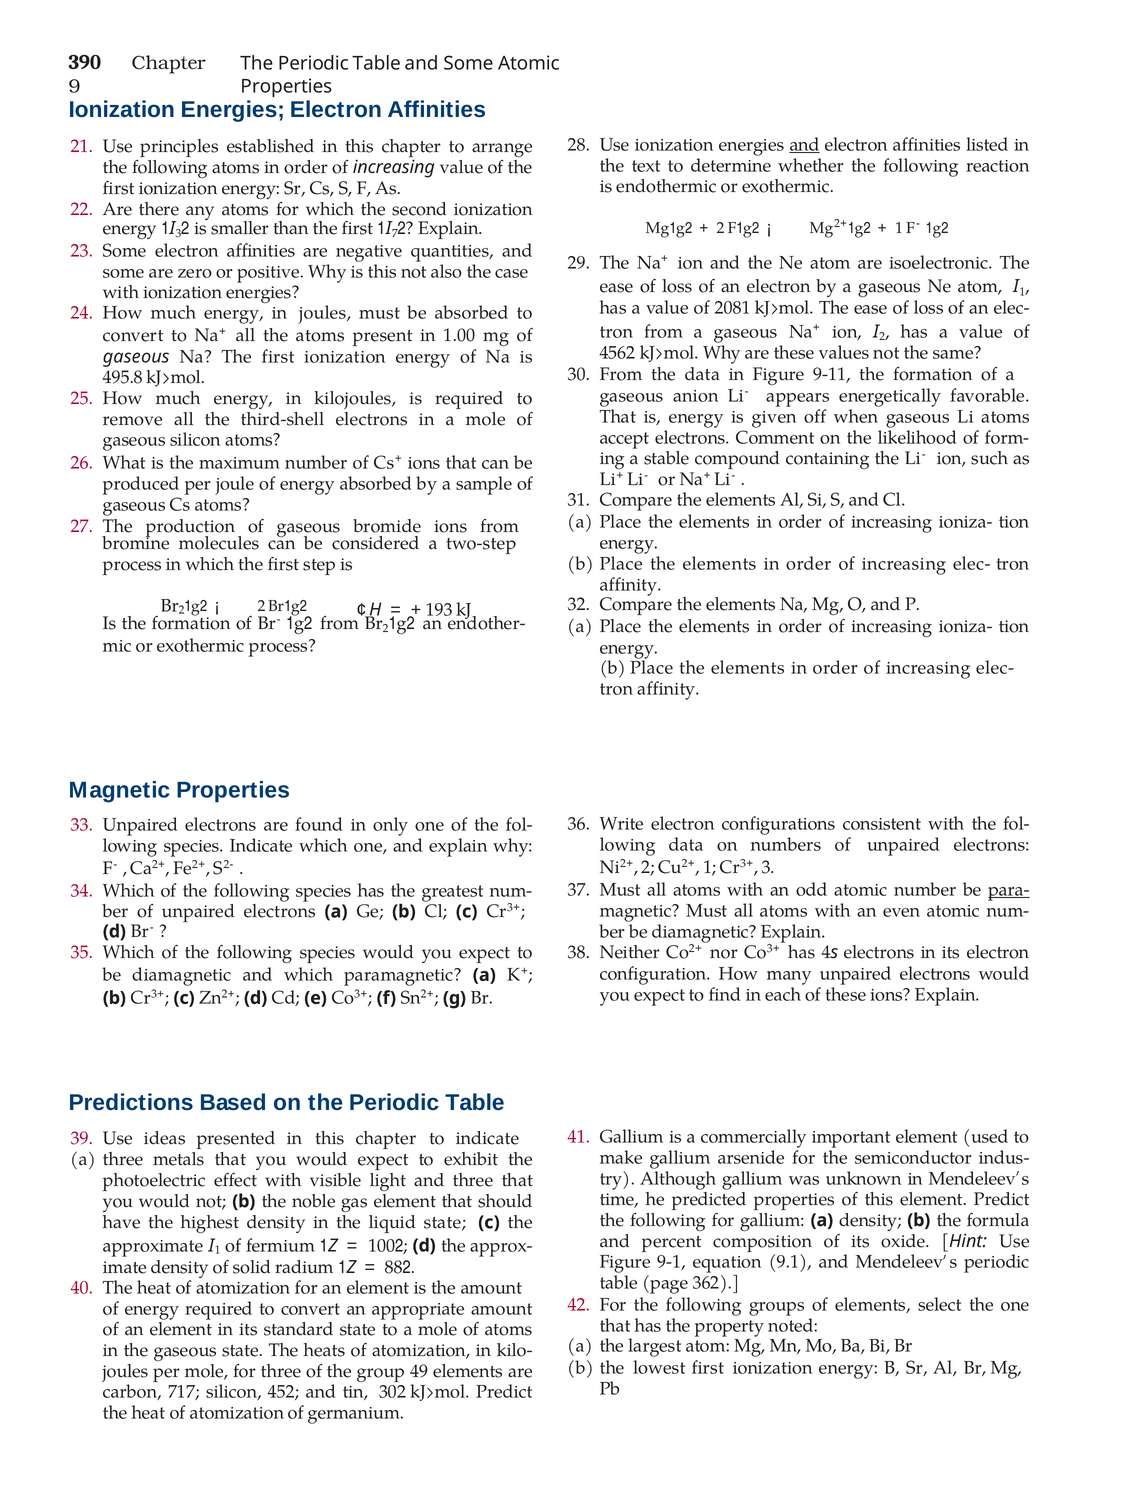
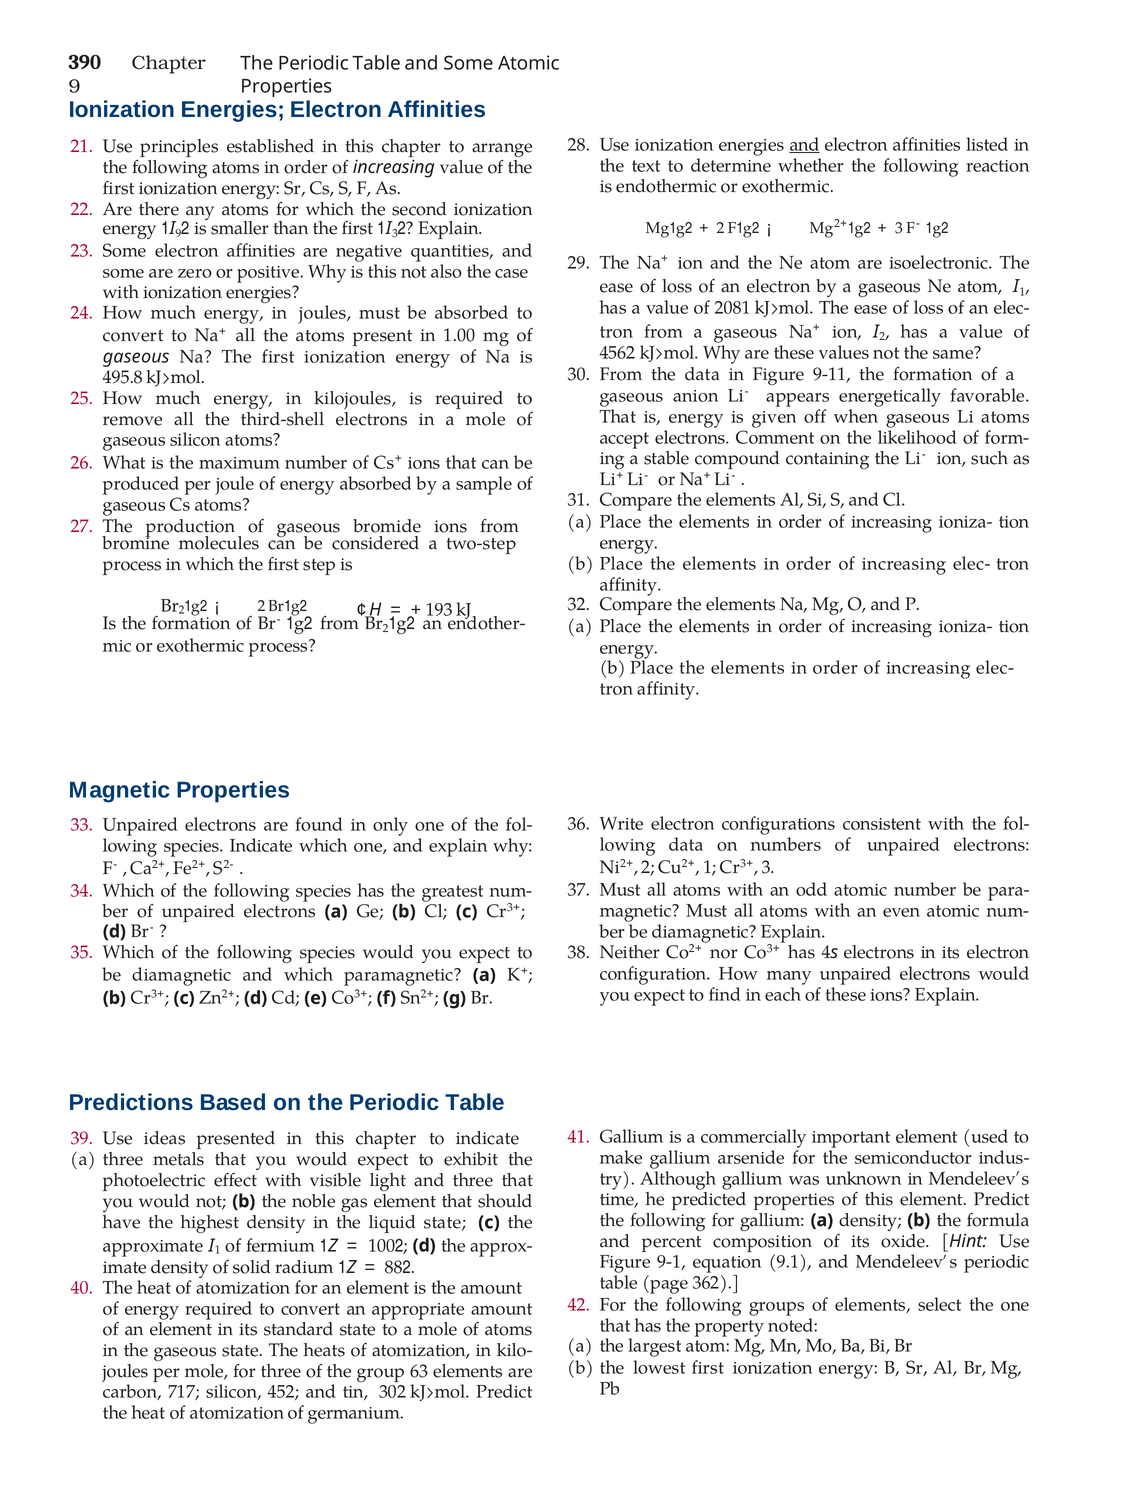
1: 1 -> 3 (899, 228)
3: 3 -> 9 (179, 234)
7: 7 -> 3 (395, 234)
para- underline: present -> none (1009, 890)
49: 49 -> 63 (419, 1371)
